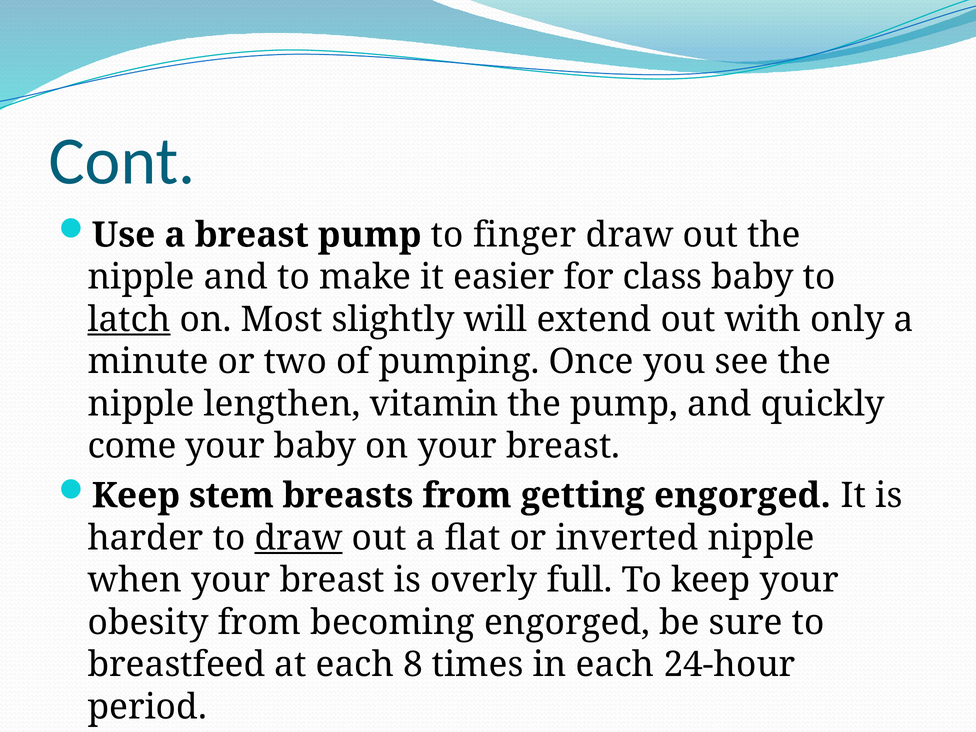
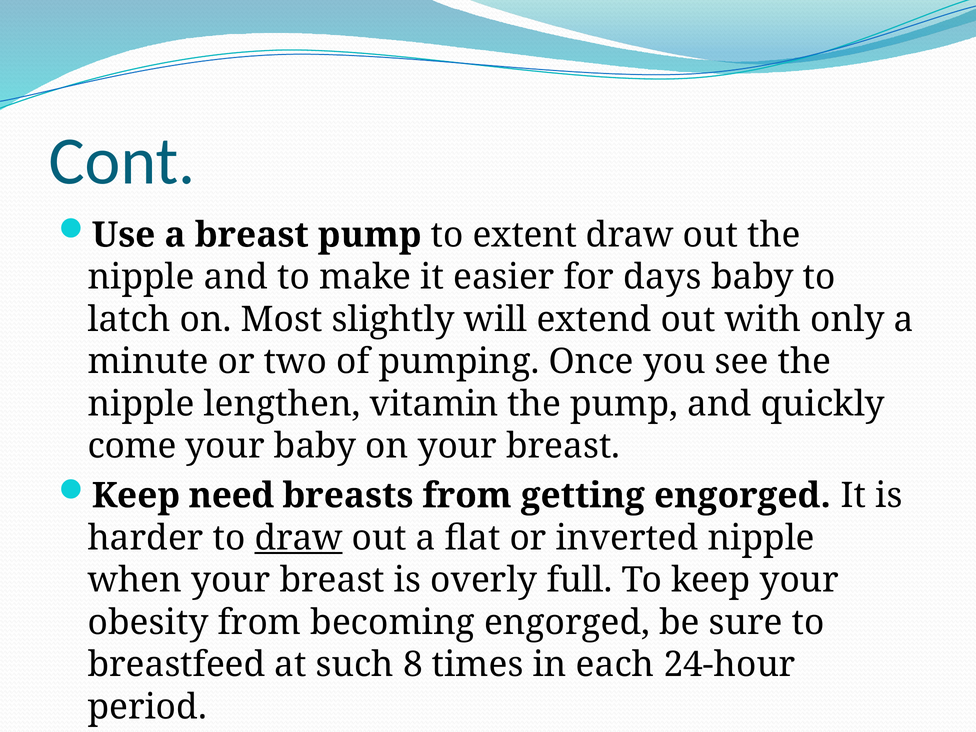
finger: finger -> extent (525, 235)
class: class -> days (662, 277)
latch underline: present -> none (129, 320)
stem: stem -> need (231, 496)
at each: each -> such (355, 665)
